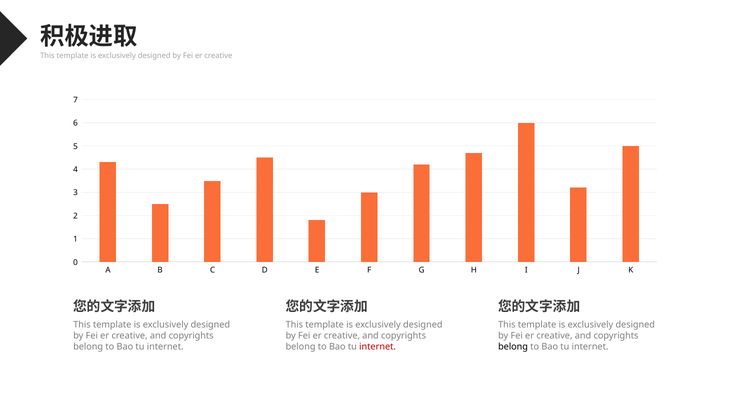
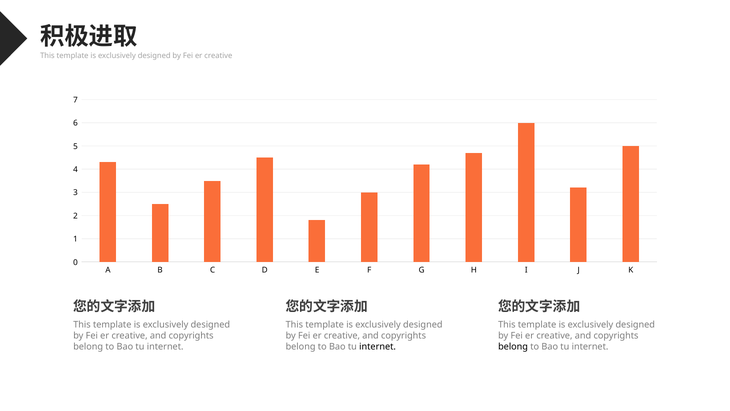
internet colour: red -> black (378, 347)
